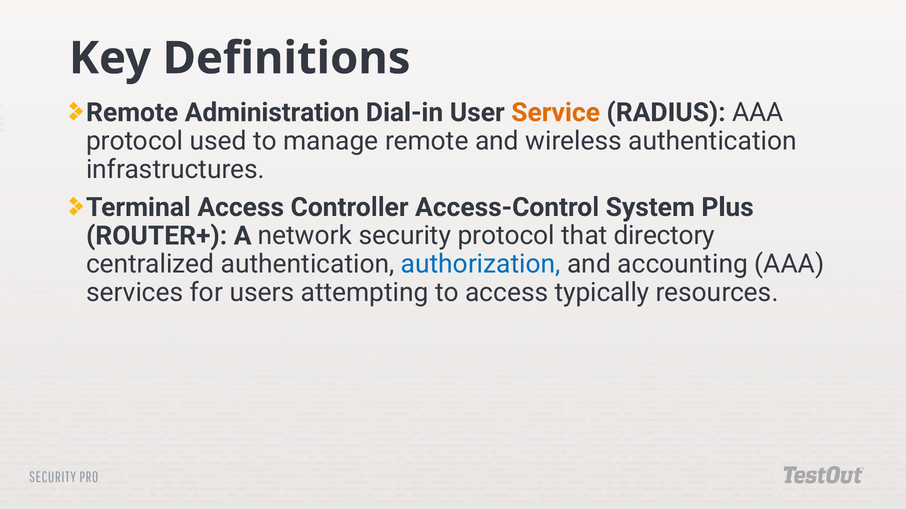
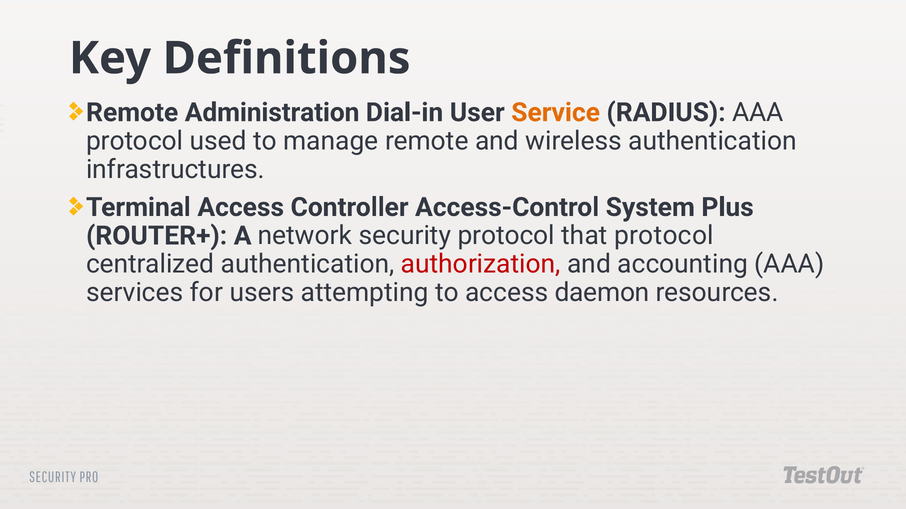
that directory: directory -> protocol (664, 236)
authorization colour: blue -> red (481, 264)
typically: typically -> daemon (602, 293)
